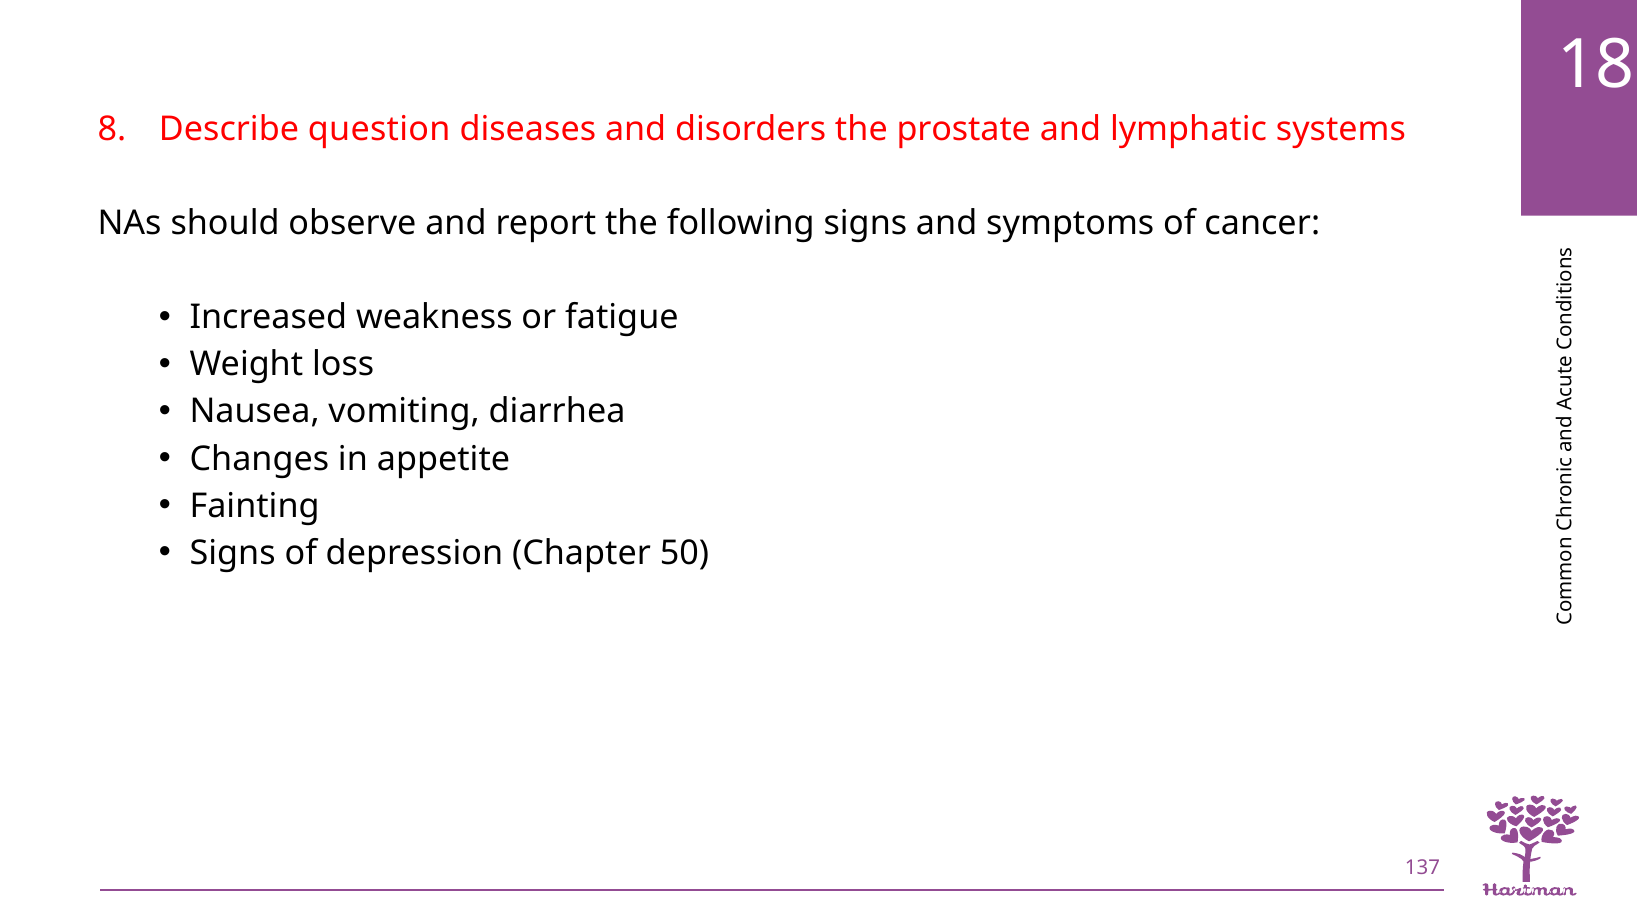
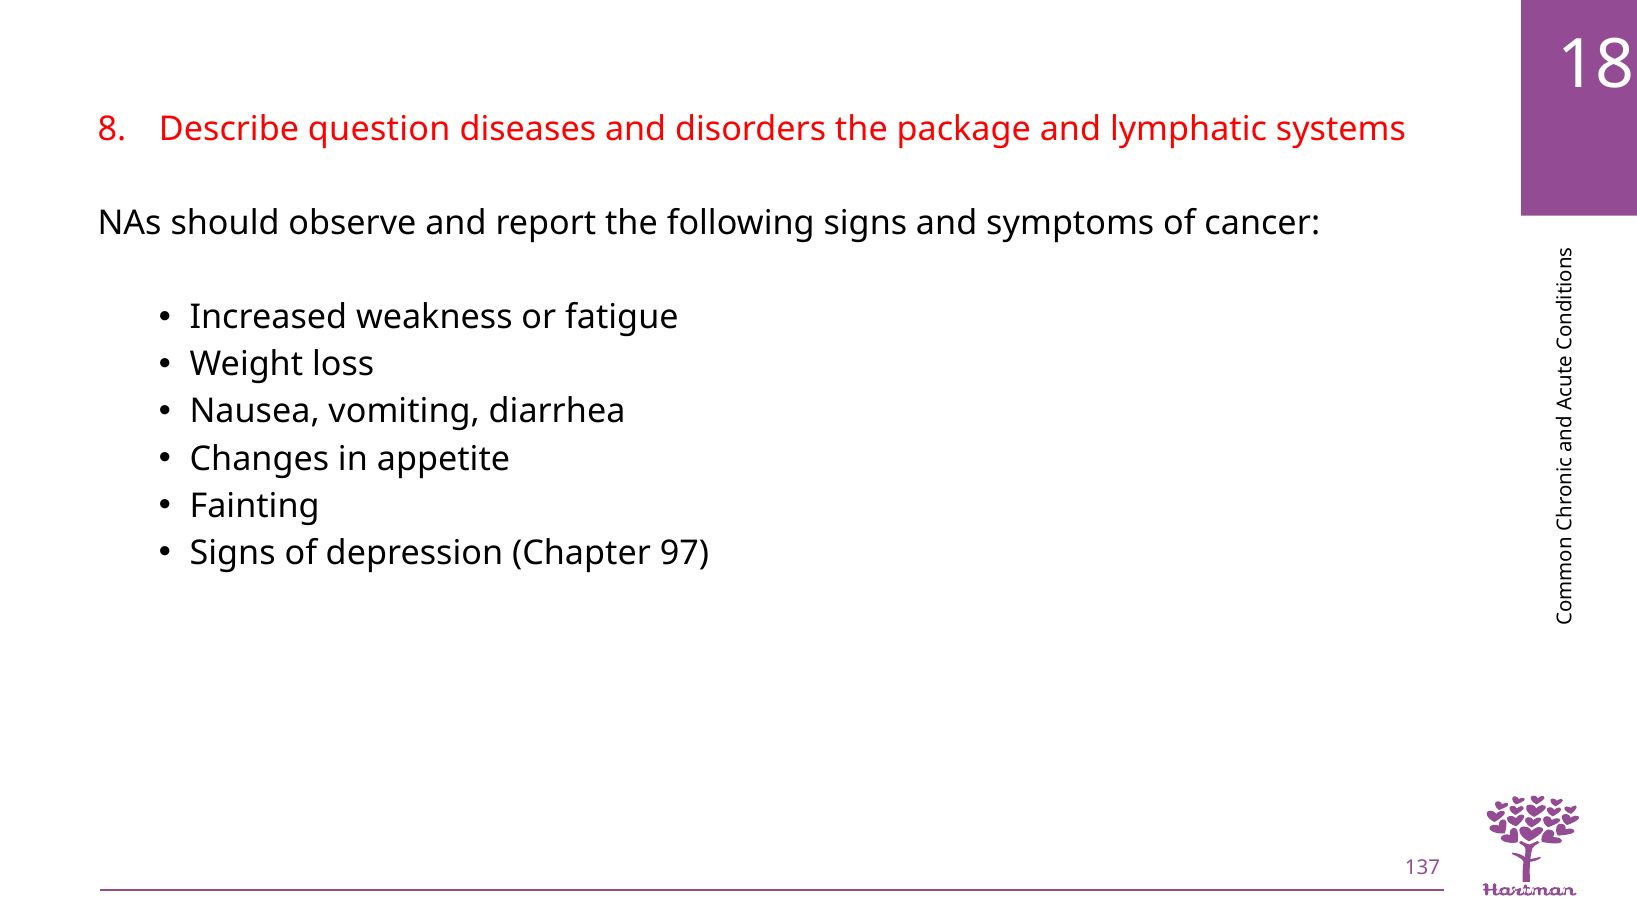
prostate: prostate -> package (964, 129)
50: 50 -> 97 (684, 553)
